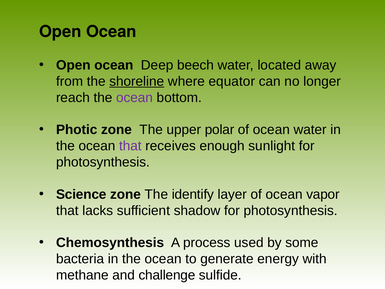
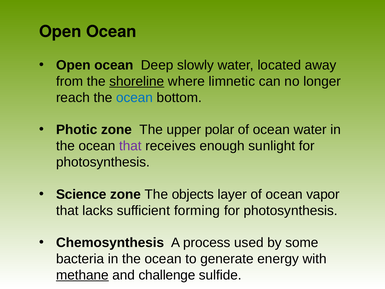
beech: beech -> slowly (195, 65)
equator: equator -> limnetic (232, 81)
ocean colour: purple -> blue (135, 98)
identify: identify -> objects (193, 194)
shadow: shadow -> forming (197, 210)
methane underline: none -> present (82, 275)
